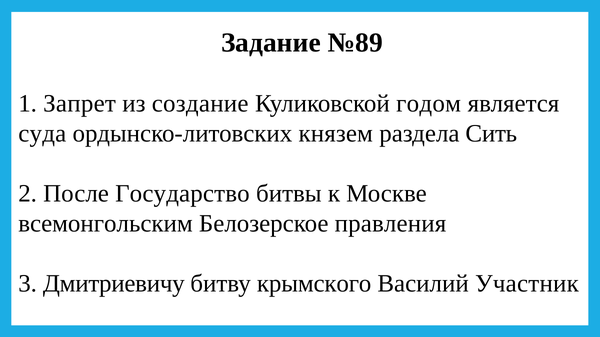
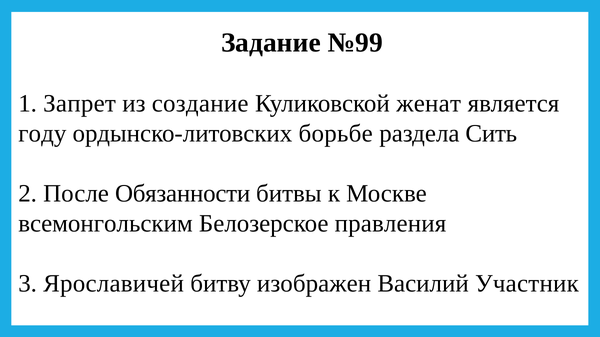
№89: №89 -> №99 (355, 43)
годом: годом -> женат (429, 104)
суда: суда -> году (42, 134)
князем: князем -> борьбе (336, 134)
Государство: Государство -> Обязанности (183, 194)
Дмитриевичу: Дмитриевичу -> Ярославичей (114, 284)
крымского: крымского -> изображен (314, 284)
